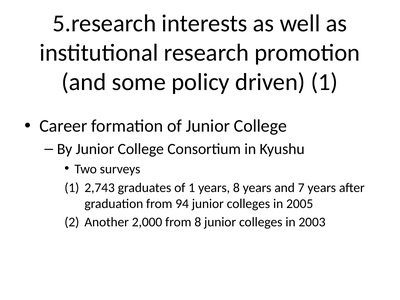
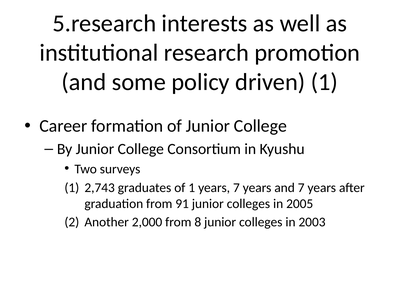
years 8: 8 -> 7 (236, 188)
94: 94 -> 91 (182, 204)
